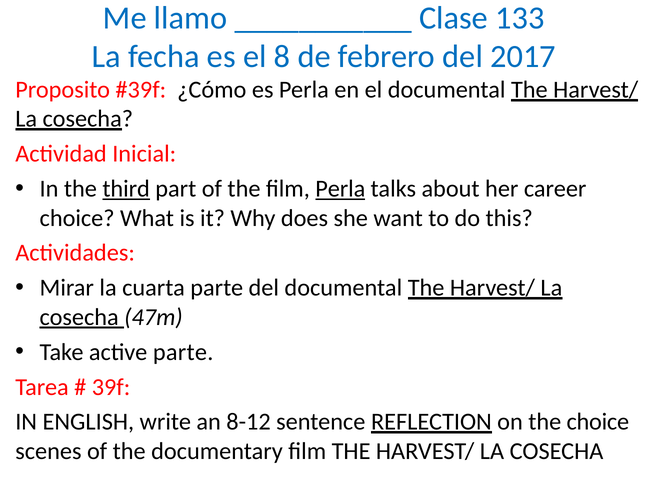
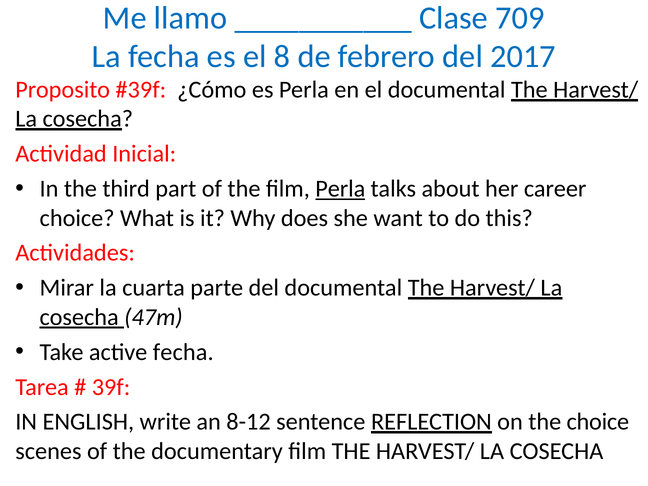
133: 133 -> 709 (520, 18)
third underline: present -> none (126, 189)
active parte: parte -> fecha (183, 352)
